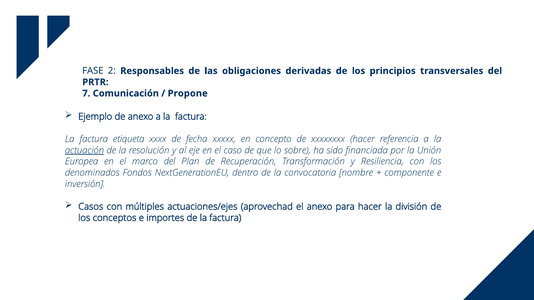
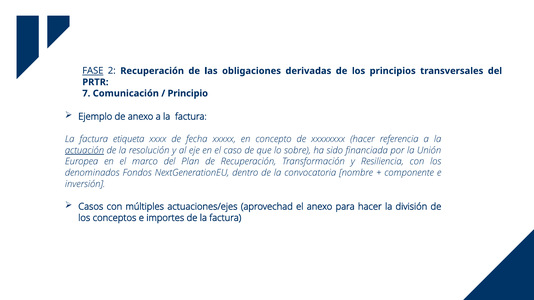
FASE underline: none -> present (93, 71)
2 Responsables: Responsables -> Recuperación (152, 71)
Propone: Propone -> Principio (188, 93)
